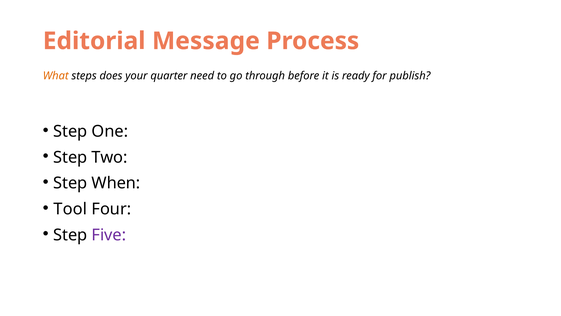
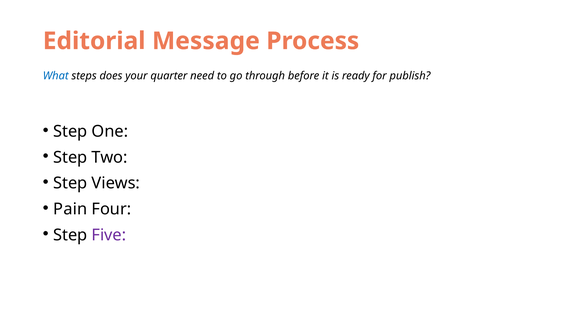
What colour: orange -> blue (56, 76)
When: When -> Views (116, 183)
Tool: Tool -> Pain (70, 209)
